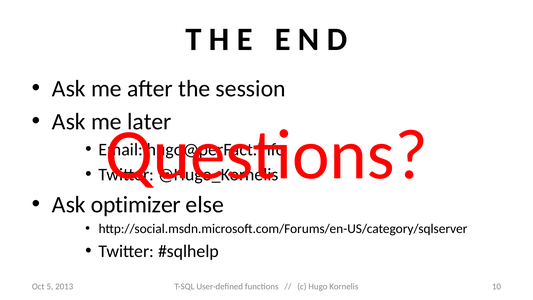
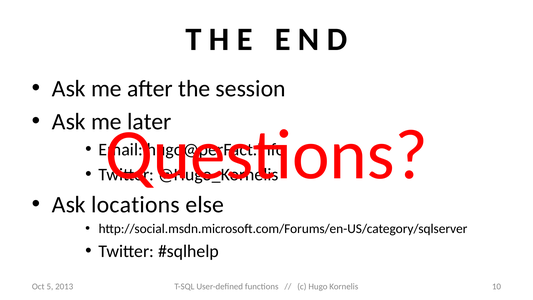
optimizer: optimizer -> locations (136, 205)
